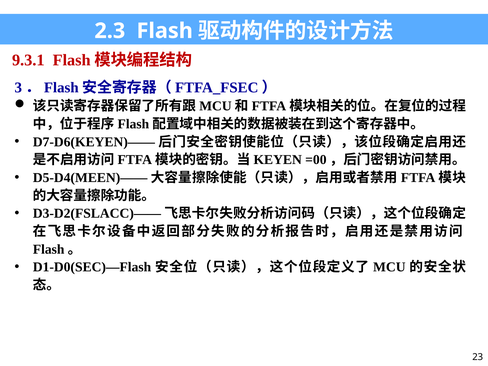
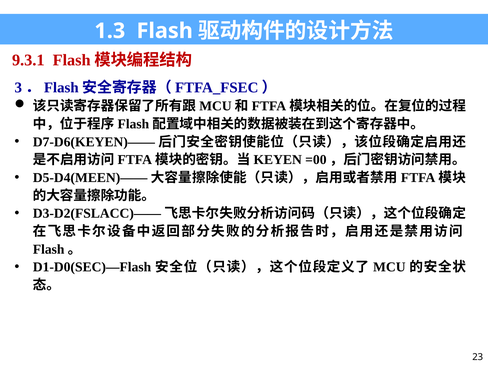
2.3: 2.3 -> 1.3 (110, 31)
